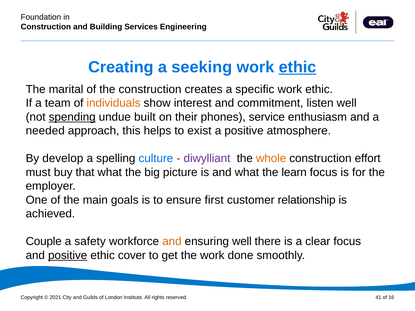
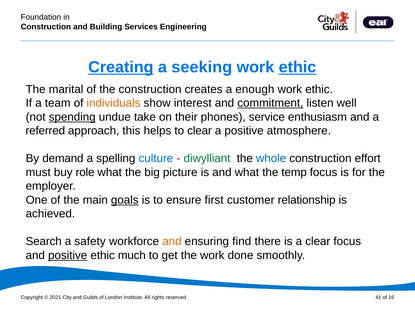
Creating underline: none -> present (121, 67)
specific: specific -> enough (255, 89)
commitment underline: none -> present (270, 103)
built: built -> take (145, 117)
needed: needed -> referred (45, 131)
to exist: exist -> clear (200, 131)
develop: develop -> demand (63, 159)
diwylliant colour: purple -> green (207, 159)
whole colour: orange -> blue (271, 159)
that: that -> role (85, 172)
learn: learn -> temp (294, 172)
goals underline: none -> present (125, 200)
Couple: Couple -> Search (44, 242)
ensuring well: well -> find (242, 242)
cover: cover -> much (132, 256)
